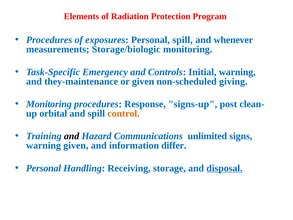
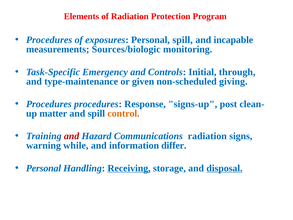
whenever: whenever -> incapable (233, 40)
Storage/biologic: Storage/biologic -> Sources/biologic (126, 49)
Initial warning: warning -> through (237, 72)
they-maintenance: they-maintenance -> type-maintenance (81, 81)
Monitoring: Monitoring -> Procedures (49, 104)
orbital: orbital -> matter (53, 113)
and colour: black -> red (72, 136)
Communications unlimited: unlimited -> radiation (207, 136)
warning given: given -> while (76, 145)
Receiving underline: none -> present (129, 168)
